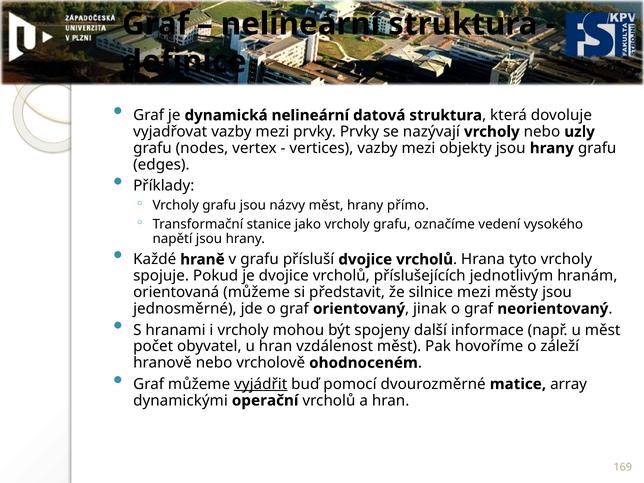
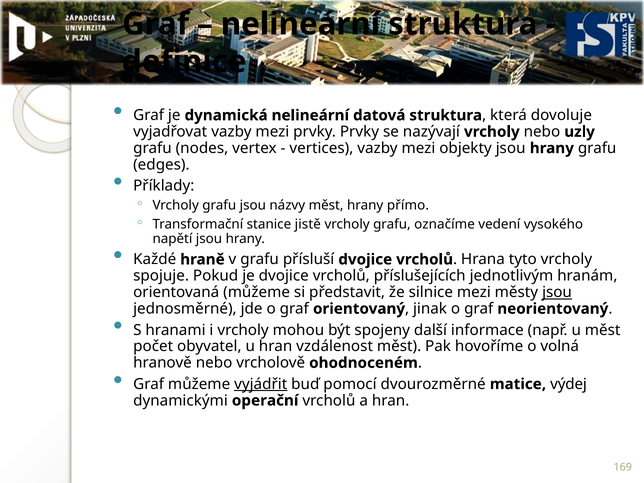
jako: jako -> jistě (308, 224)
jsou underline: none -> present (557, 292)
záleží: záleží -> volná (560, 346)
array: array -> výdej (569, 384)
